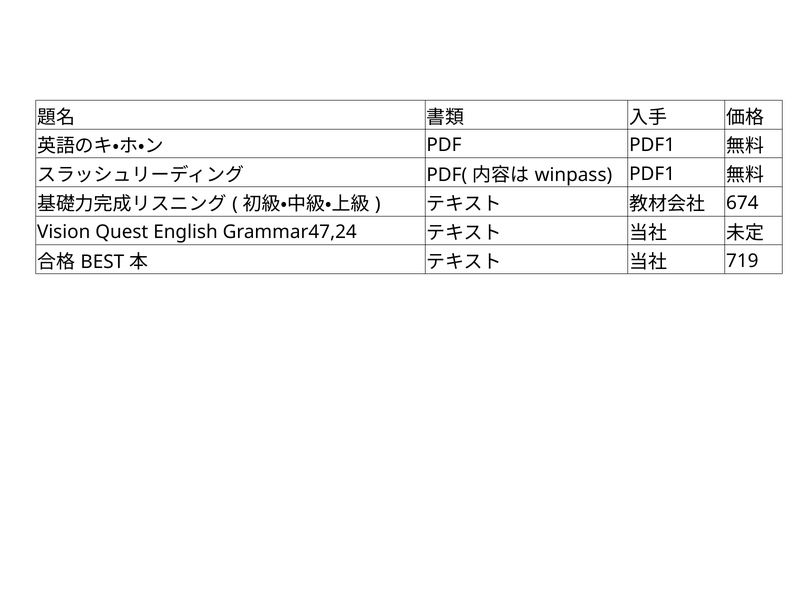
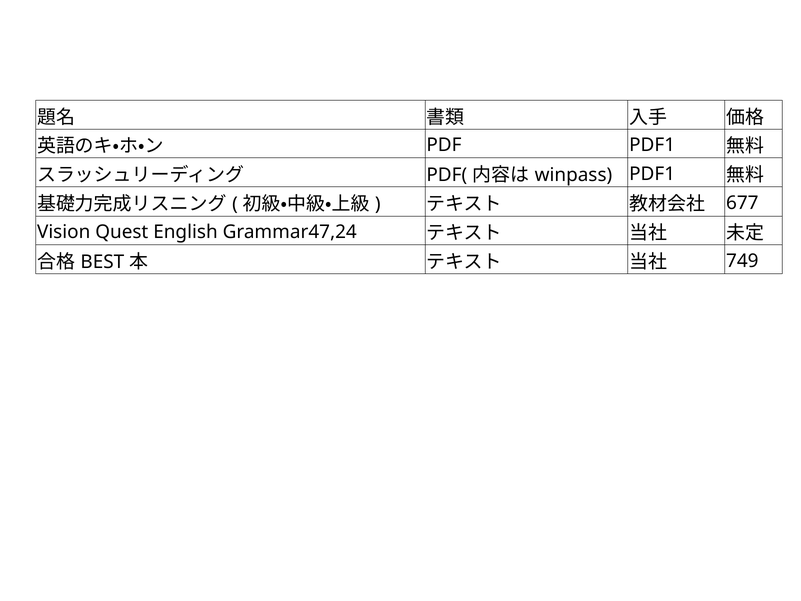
674: 674 -> 677 (742, 203)
719: 719 -> 749 (742, 261)
